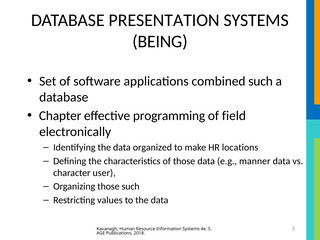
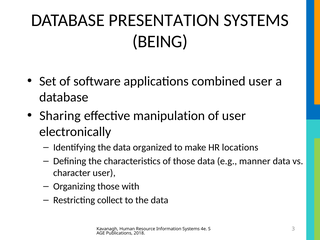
combined such: such -> user (260, 81)
Chapter: Chapter -> Sharing (60, 116)
programming: programming -> manipulation (169, 116)
of field: field -> user (234, 116)
those such: such -> with (131, 186)
values: values -> collect (110, 200)
